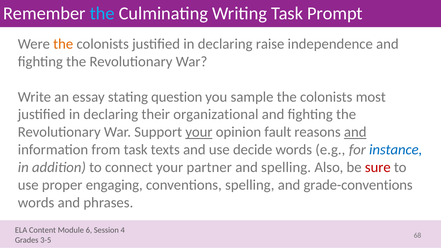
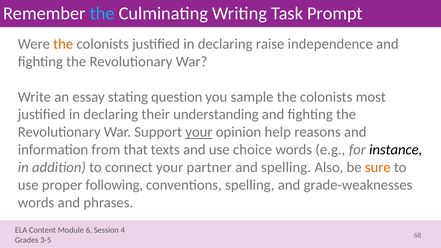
organizational: organizational -> understanding (216, 114)
fault: fault -> help (278, 132)
and underline: present -> none (355, 132)
from task: task -> that (136, 150)
decide: decide -> choice (253, 150)
instance colour: blue -> black (396, 150)
sure colour: red -> orange (378, 167)
engaging: engaging -> following (114, 185)
grade-conventions: grade-conventions -> grade-weaknesses (358, 185)
